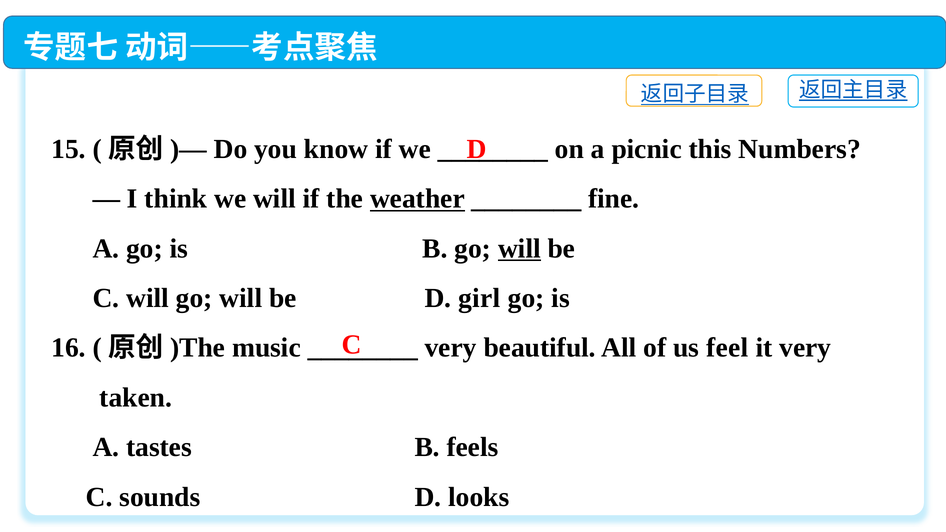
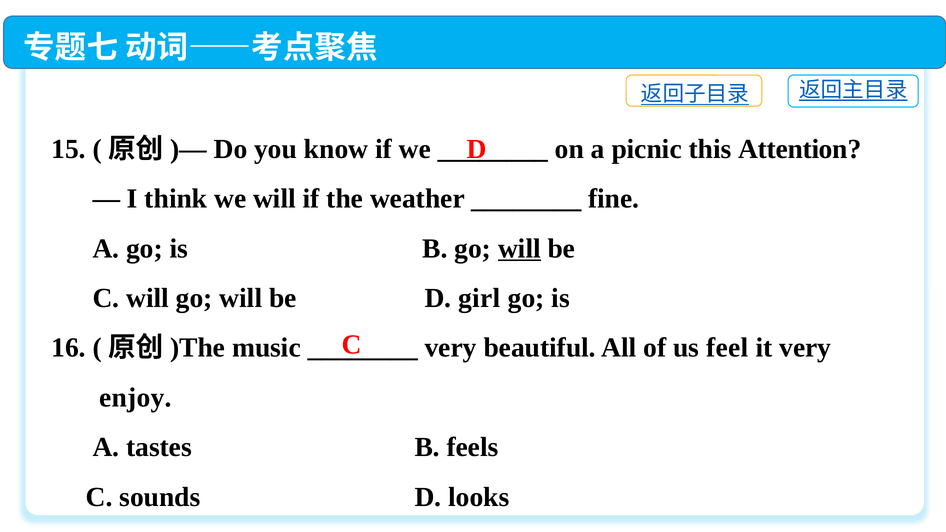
Numbers: Numbers -> Attention (800, 149)
weather underline: present -> none (417, 199)
taken: taken -> enjoy (136, 398)
